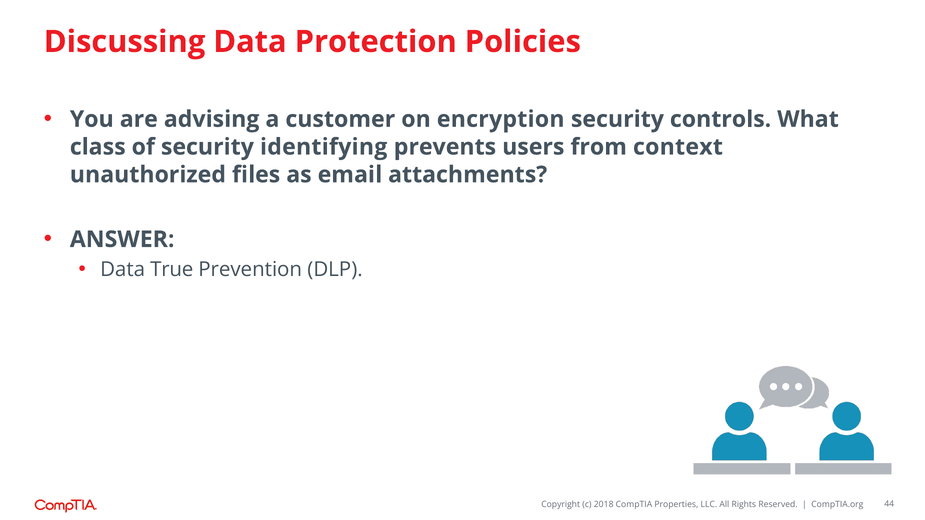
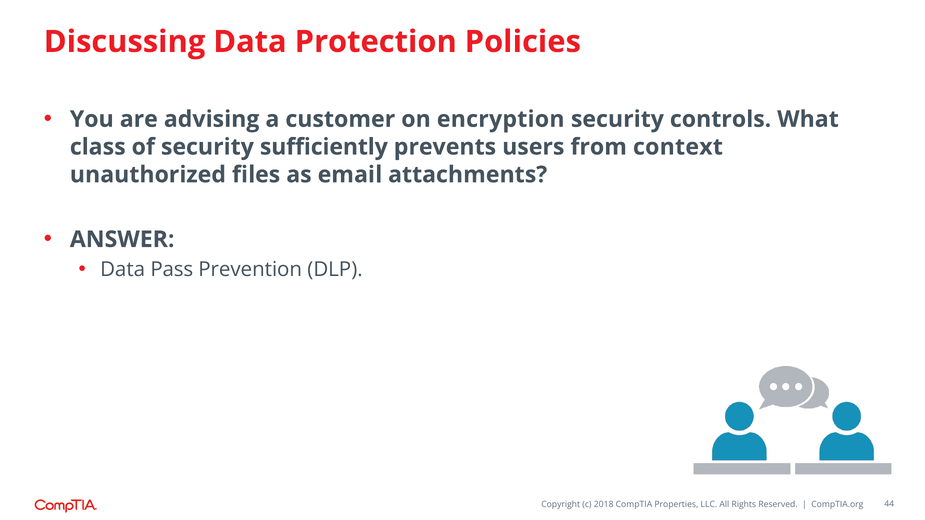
identifying: identifying -> sufficiently (324, 147)
True: True -> Pass (172, 270)
